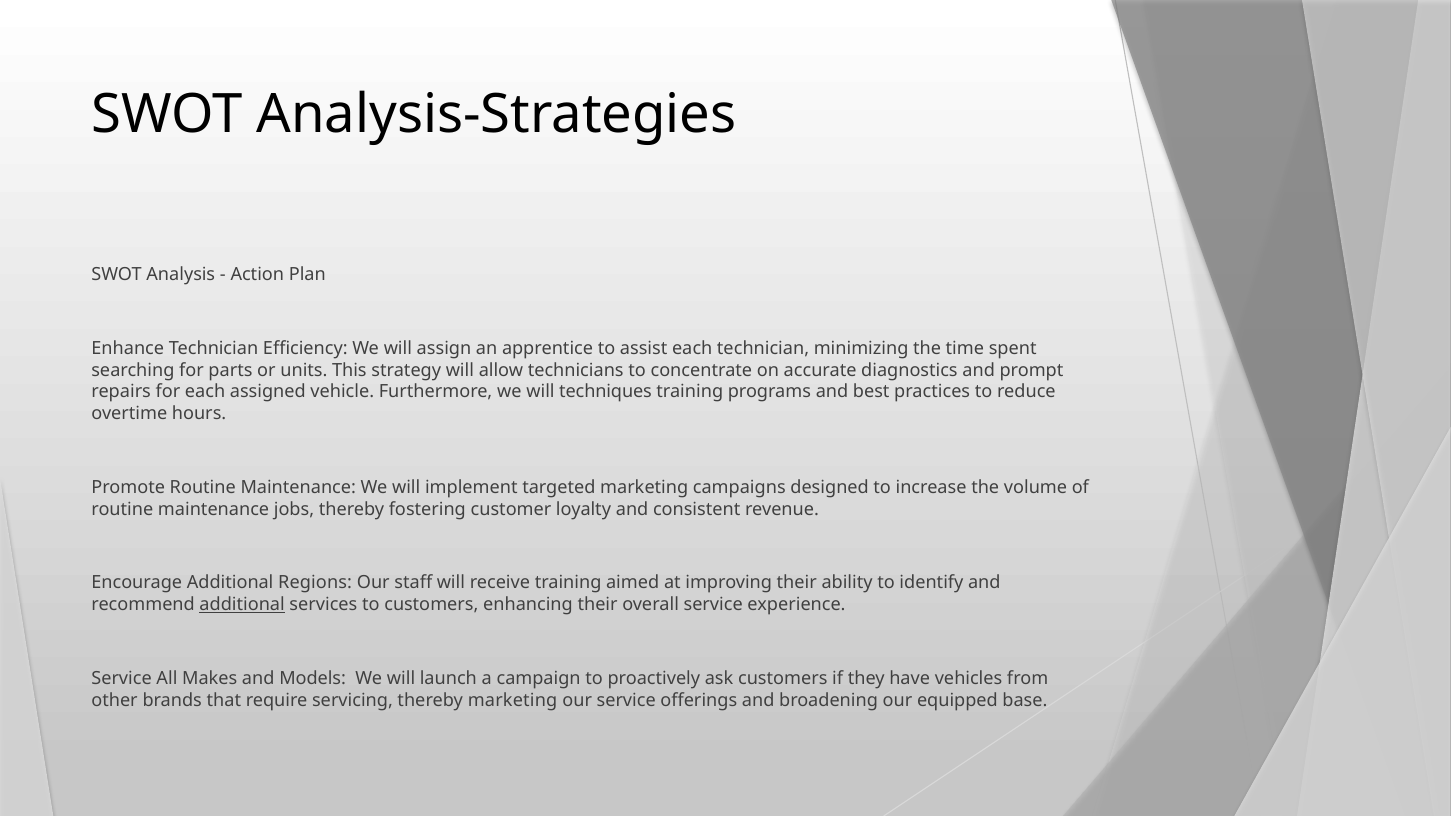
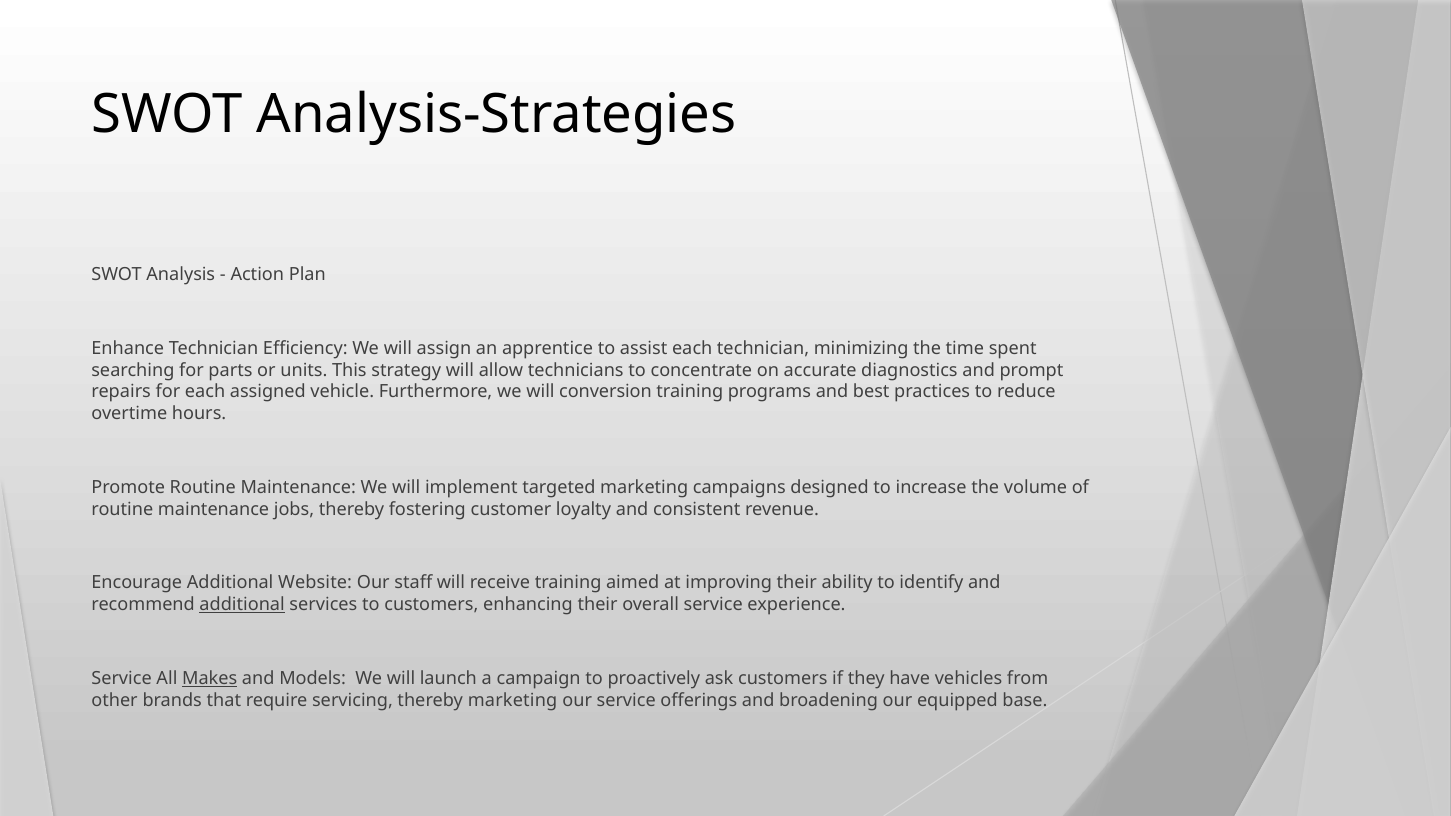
techniques: techniques -> conversion (606, 392)
Regions: Regions -> Website (315, 583)
Makes underline: none -> present (210, 679)
